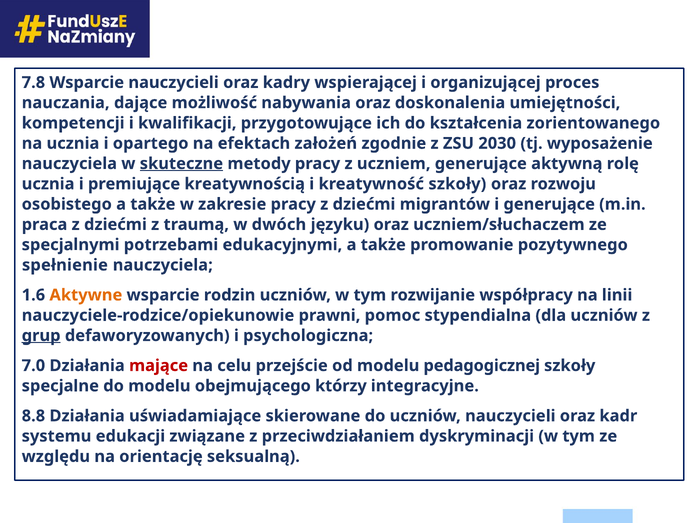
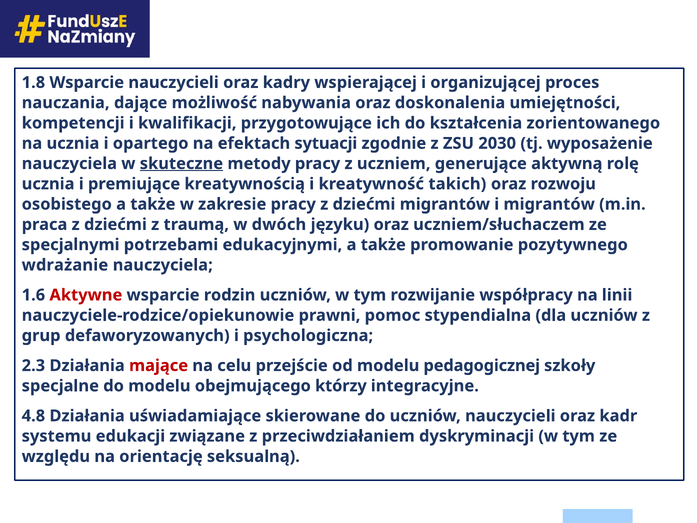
7.8: 7.8 -> 1.8 (33, 82)
założeń: założeń -> sytuacji (326, 143)
kreatywność szkoły: szkoły -> takich (457, 184)
i generujące: generujące -> migrantów (549, 204)
spełnienie: spełnienie -> wdrażanie (65, 265)
Aktywne colour: orange -> red (86, 295)
grup underline: present -> none (41, 335)
7.0: 7.0 -> 2.3 (33, 365)
8.8: 8.8 -> 4.8 (33, 416)
